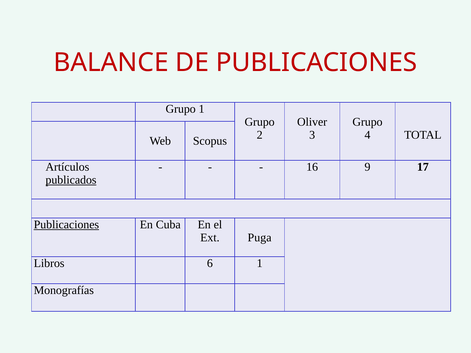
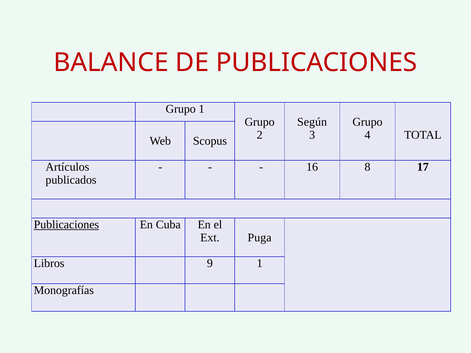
Oliver: Oliver -> Según (312, 122)
9: 9 -> 8 (368, 167)
publicados underline: present -> none (71, 180)
6: 6 -> 9 (210, 263)
